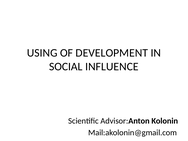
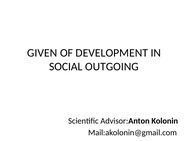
USING: USING -> GIVEN (42, 53)
INFLUENCE: INFLUENCE -> OUTGOING (112, 67)
